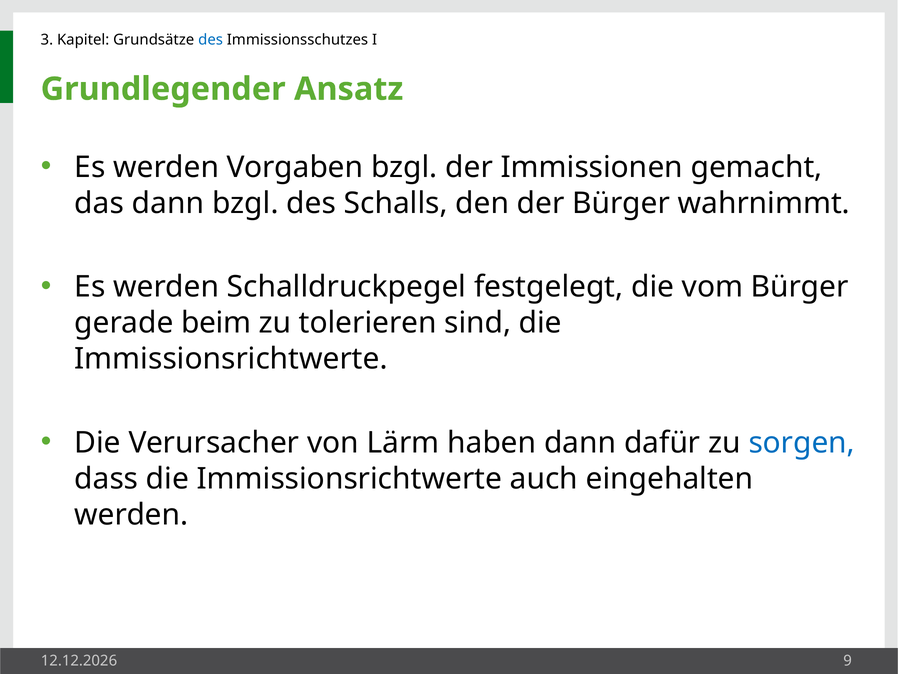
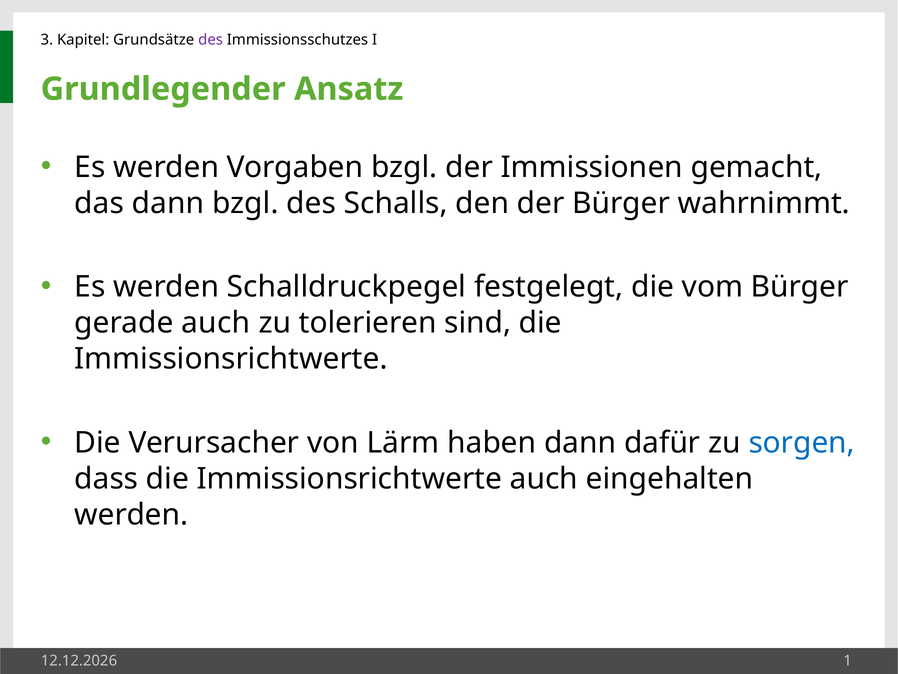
des colour: blue -> purple (211, 40)
gerade beim: beim -> auch (216, 323)
9: 9 -> 1 (848, 661)
